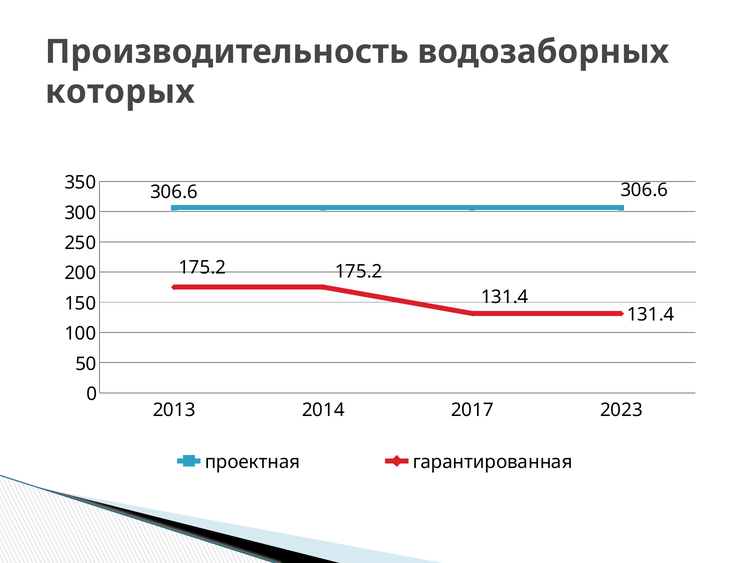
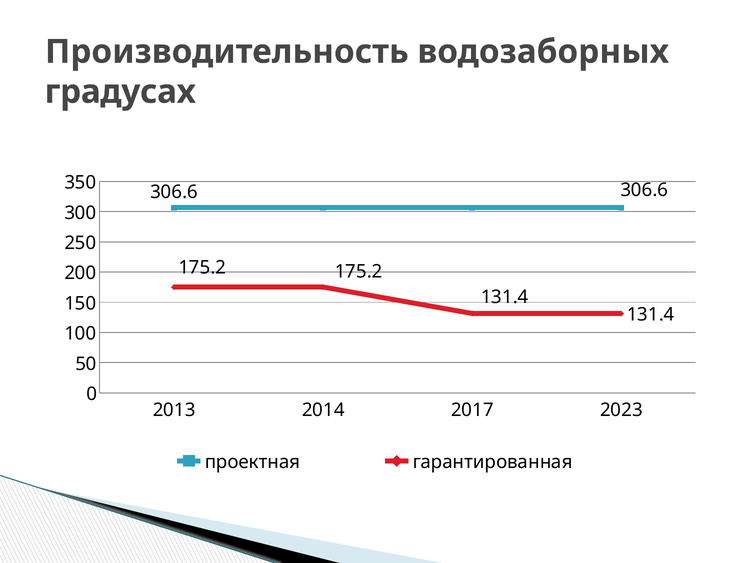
которых: которых -> градусах (120, 92)
